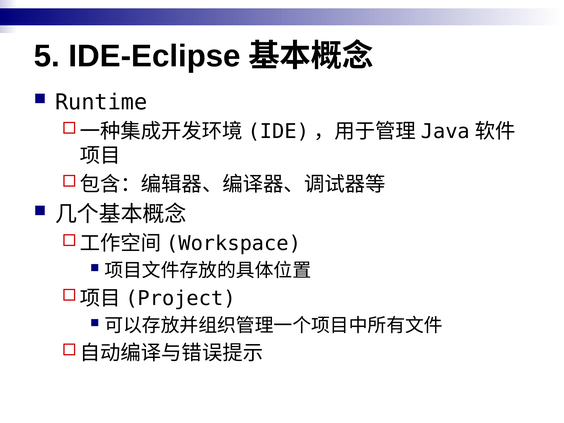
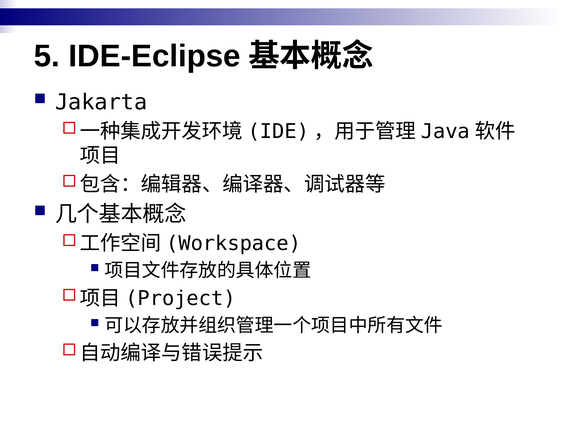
Runtime: Runtime -> Jakarta (101, 102)
